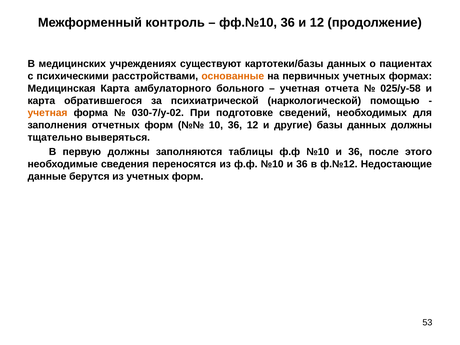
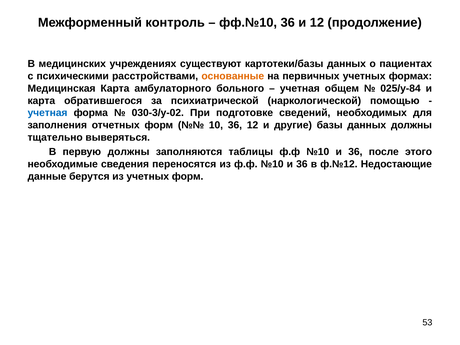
отчета: отчета -> общем (342, 88)
025/у-58: 025/у-58 -> 025/у-84 (401, 88)
учетная colour: orange -> blue (48, 113)
030-7/у-02: 030-7/у-02 -> 030-3/у-02 (158, 113)
